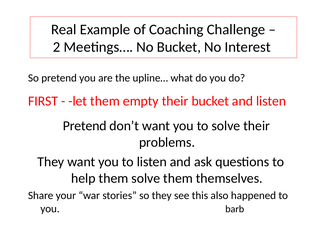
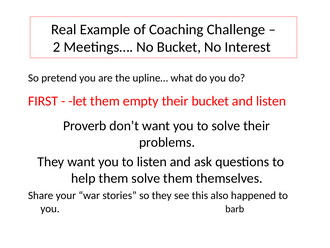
Pretend: Pretend -> Proverb (85, 126)
